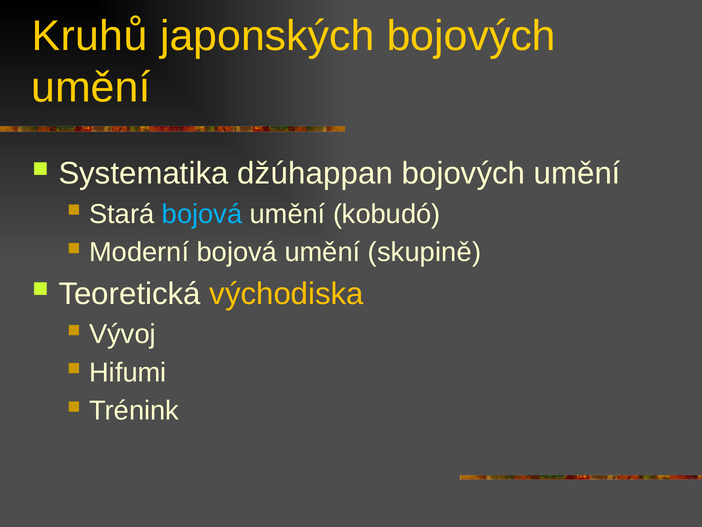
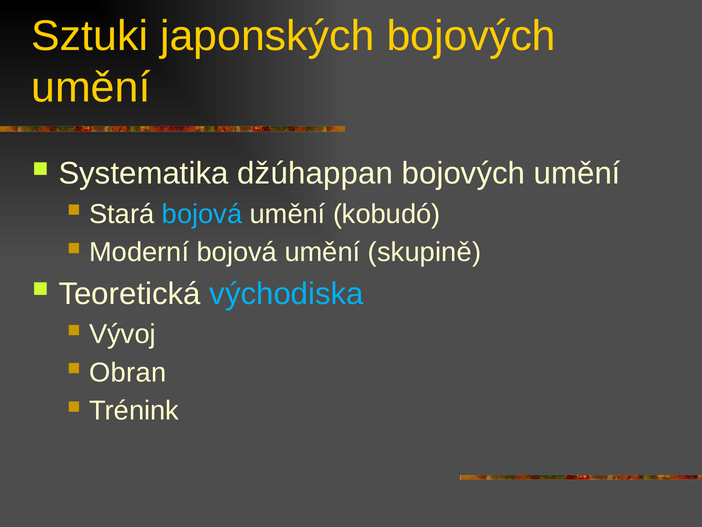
Kruhů: Kruhů -> Sztuki (90, 36)
východiska colour: yellow -> light blue (287, 294)
Hifumi: Hifumi -> Obran (128, 372)
